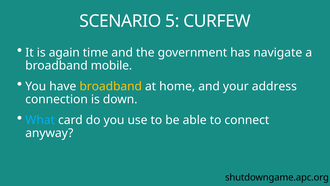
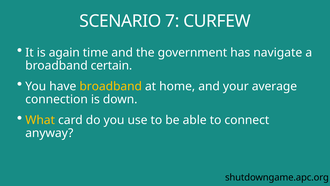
5: 5 -> 7 (172, 21)
mobile: mobile -> certain (111, 65)
address: address -> average (274, 86)
What colour: light blue -> yellow (40, 120)
